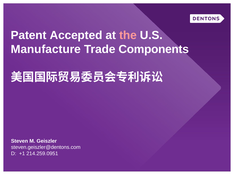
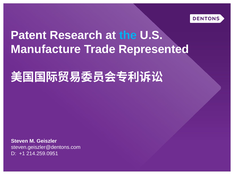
Accepted: Accepted -> Research (76, 35)
the colour: pink -> light blue (128, 35)
Components: Components -> Represented (154, 49)
